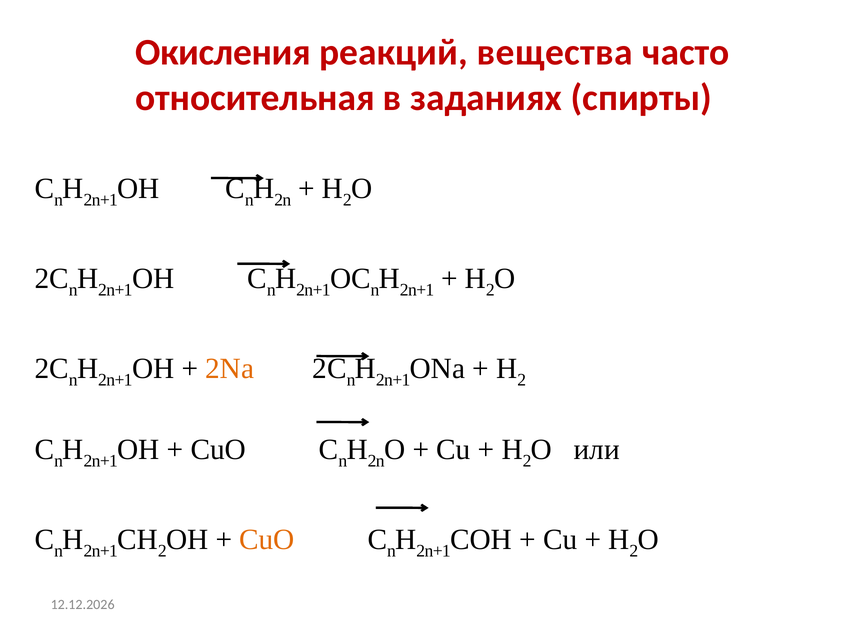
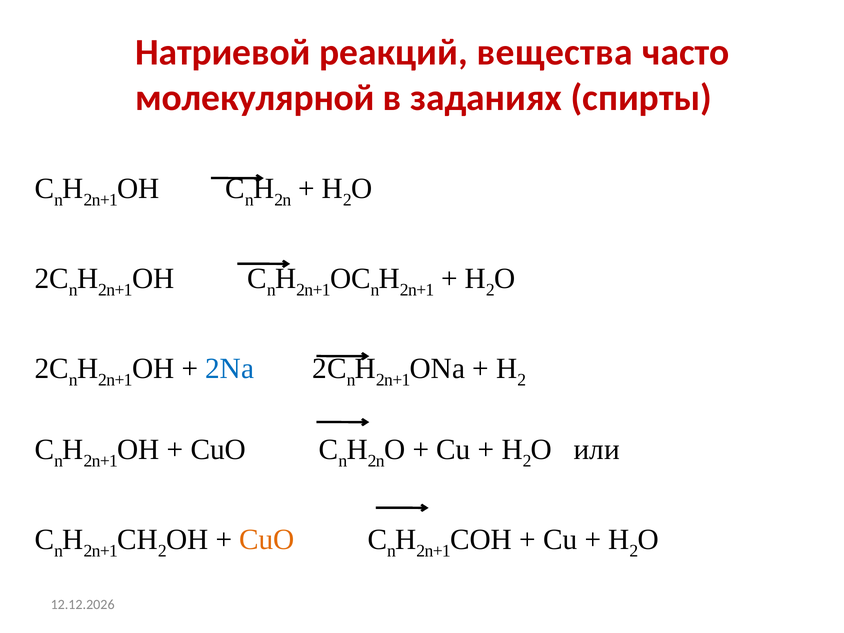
Окисления: Окисления -> Натриевой (223, 53)
относительная: относительная -> молекулярной (255, 98)
2Na colour: orange -> blue (230, 368)
